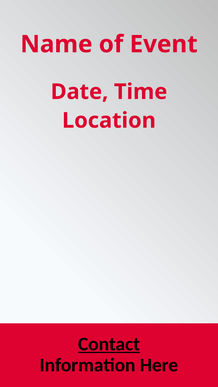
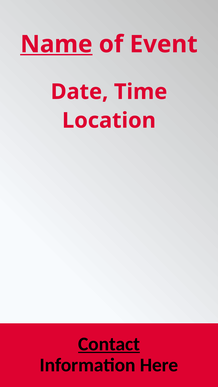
Name underline: none -> present (56, 44)
